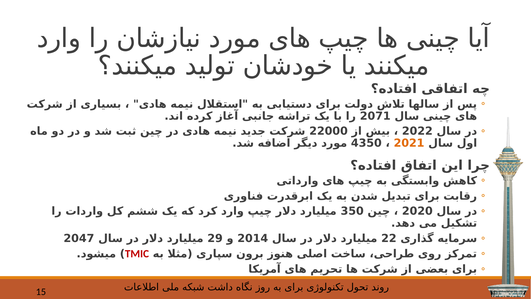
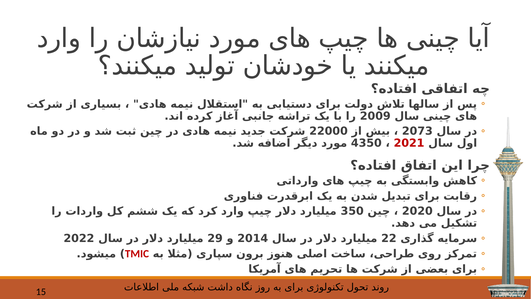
2071: 2071 -> 2009 (375, 116)
2022: 2022 -> 2073 (417, 131)
2021 colour: orange -> red (409, 143)
2047: 2047 -> 2022 (79, 238)
